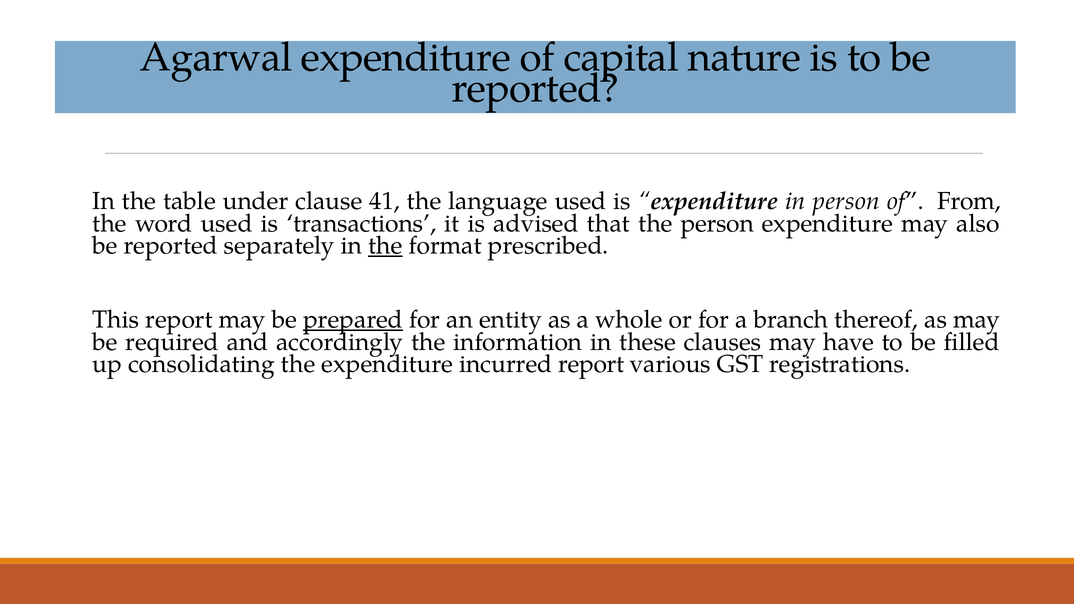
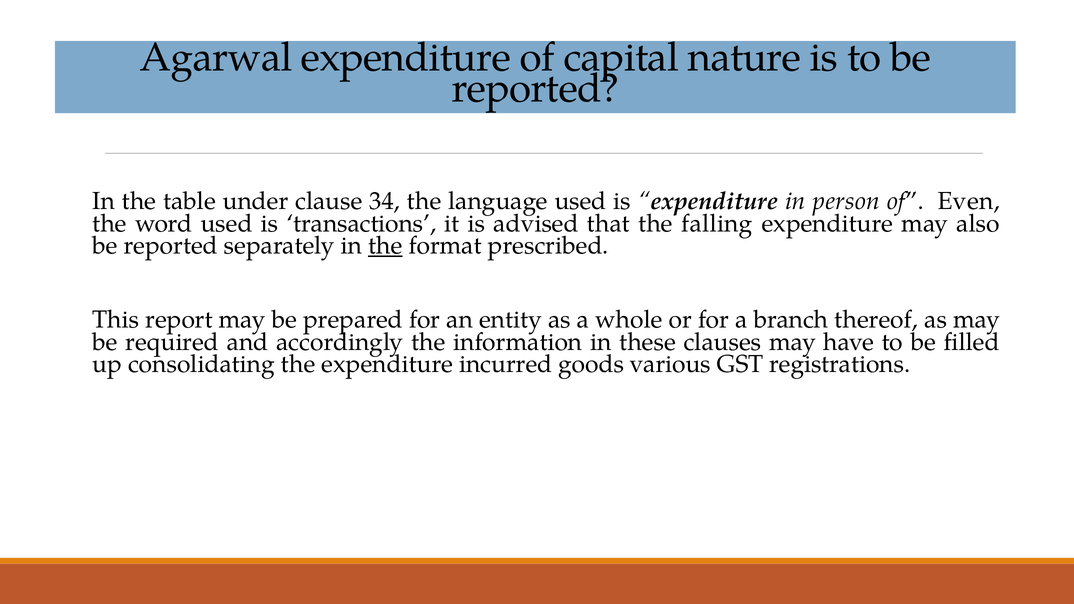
41: 41 -> 34 (385, 201)
From: From -> Even (969, 201)
the person: person -> falling (717, 224)
prepared underline: present -> none (353, 320)
incurred report: report -> goods (591, 364)
